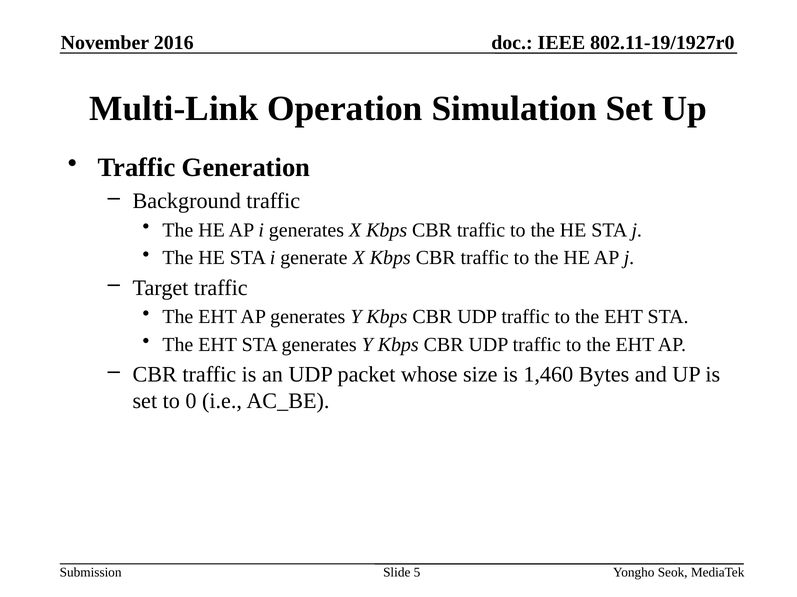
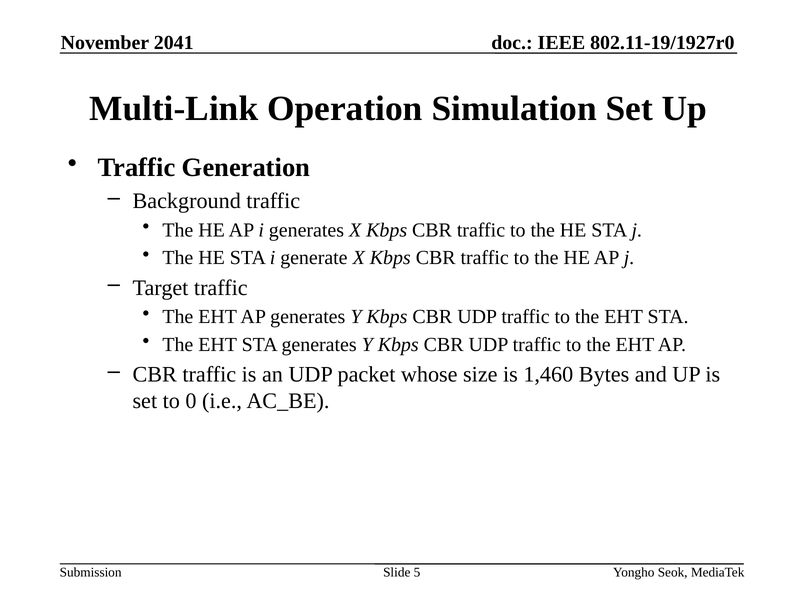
2016: 2016 -> 2041 (174, 43)
